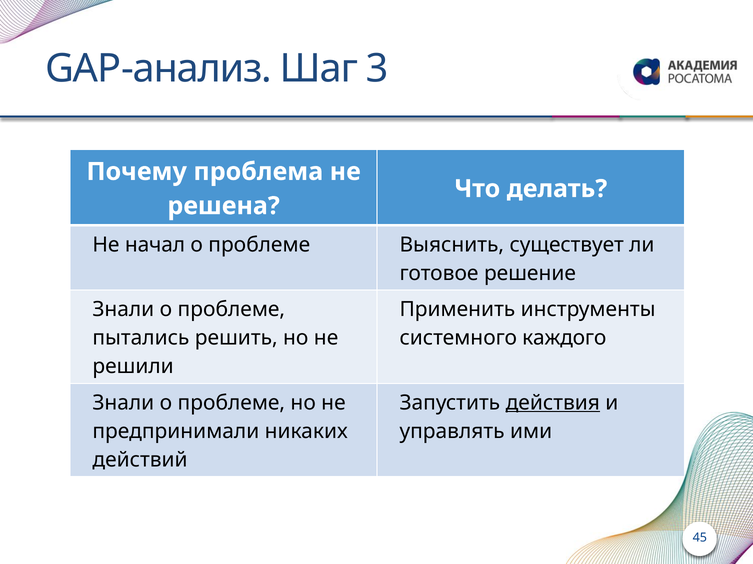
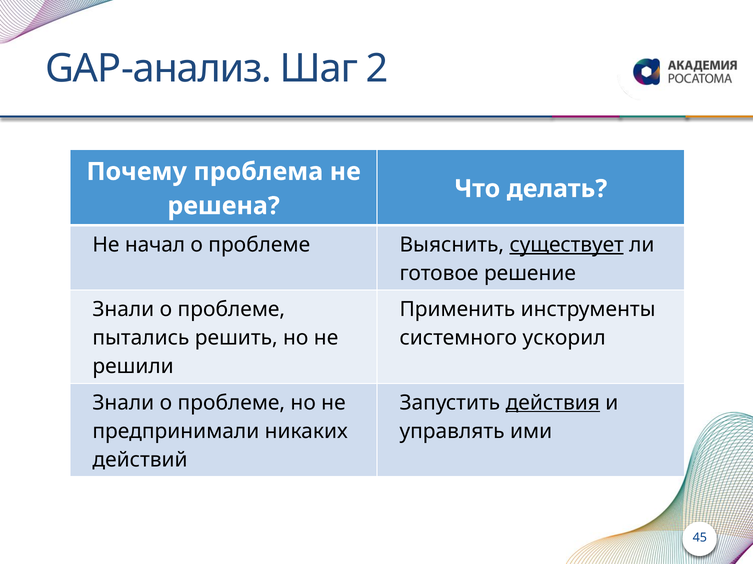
3: 3 -> 2 (377, 69)
существует underline: none -> present (567, 245)
каждого: каждого -> ускорил (564, 338)
